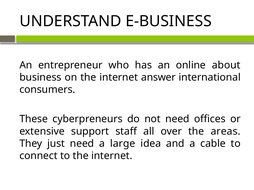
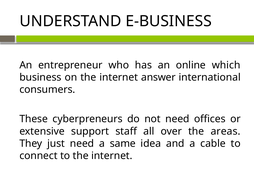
about: about -> which (226, 65)
large: large -> same (123, 144)
